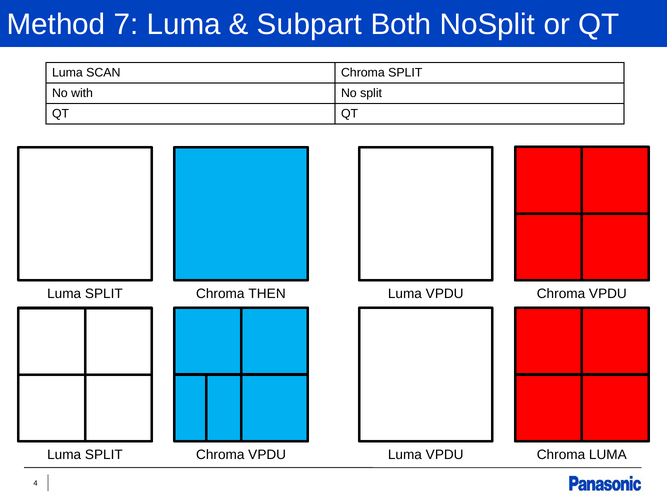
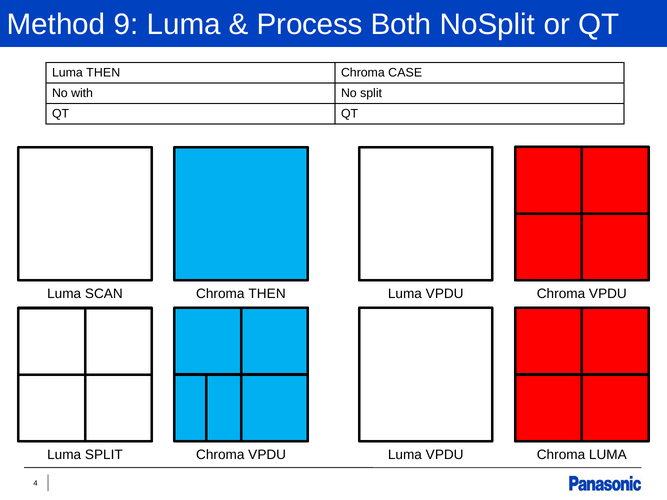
7: 7 -> 9 (126, 24)
Subpart: Subpart -> Process (310, 24)
Luma SCAN: SCAN -> THEN (103, 73)
Chroma SPLIT: SPLIT -> CASE (405, 73)
SPLIT: SPLIT -> SCAN (104, 294)
